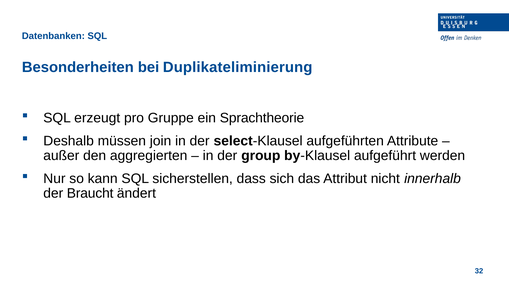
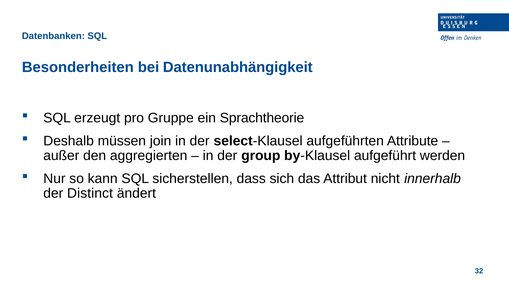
Duplikateliminierung: Duplikateliminierung -> Datenunabhängigkeit (238, 67)
Braucht: Braucht -> Distinct (90, 194)
